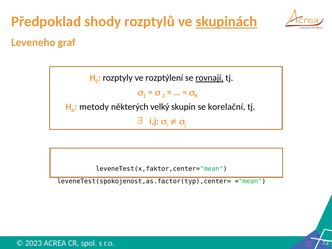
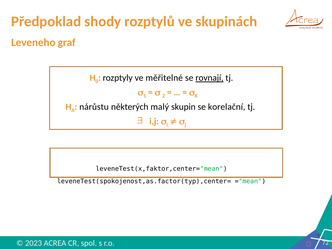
skupinách underline: present -> none (226, 22)
rozptýlení: rozptýlení -> měřitelné (164, 78)
metody: metody -> nárůstu (94, 107)
velký: velký -> malý (160, 107)
